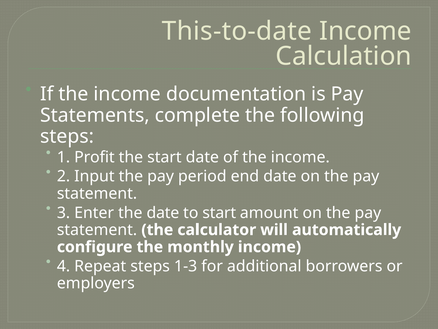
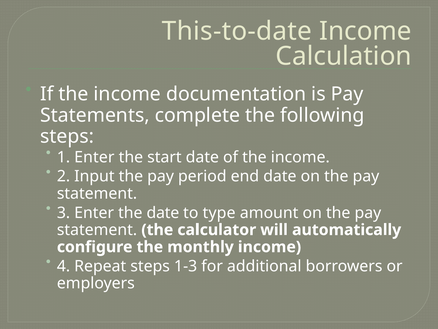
1 Profit: Profit -> Enter (94, 157)
to start: start -> type (219, 212)
